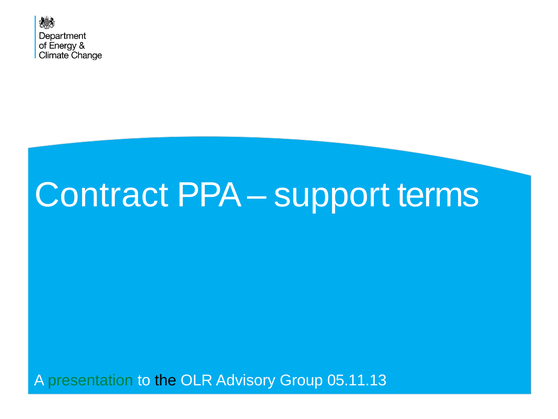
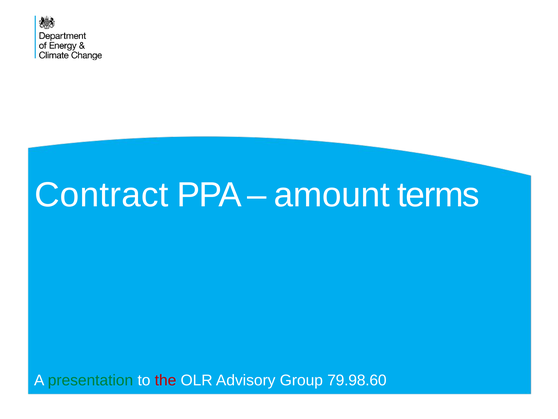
support: support -> amount (332, 195)
the colour: black -> red (166, 380)
05.11.13: 05.11.13 -> 79.98.60 (357, 380)
